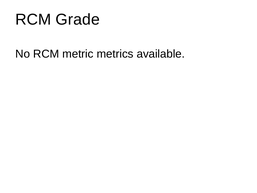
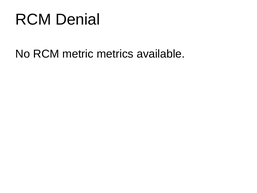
Grade: Grade -> Denial (78, 20)
